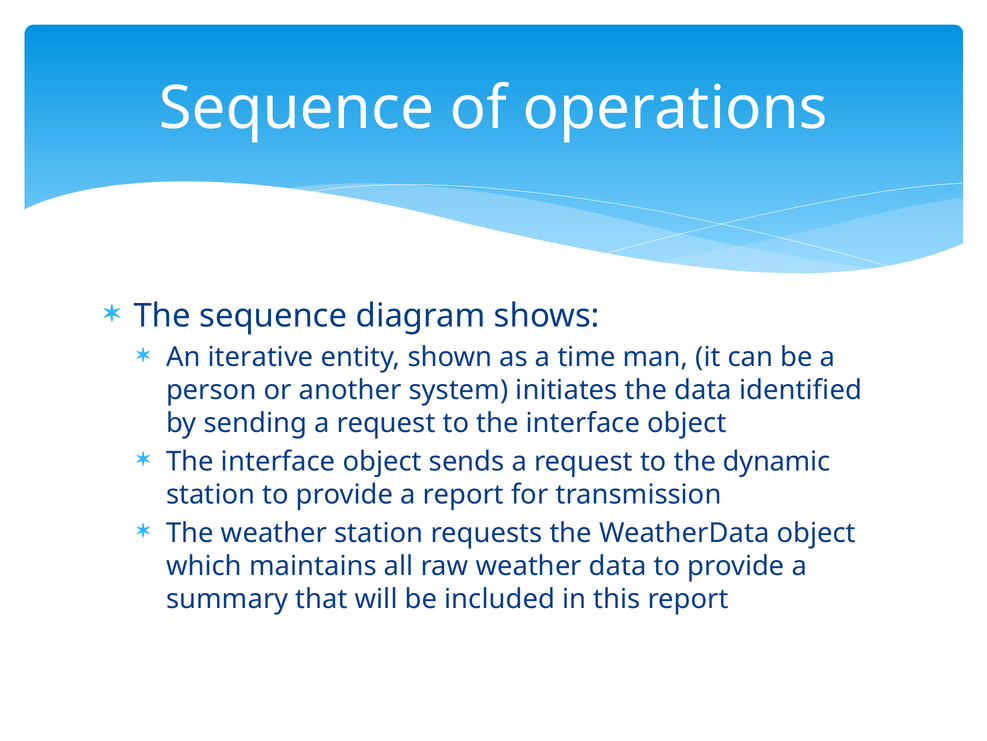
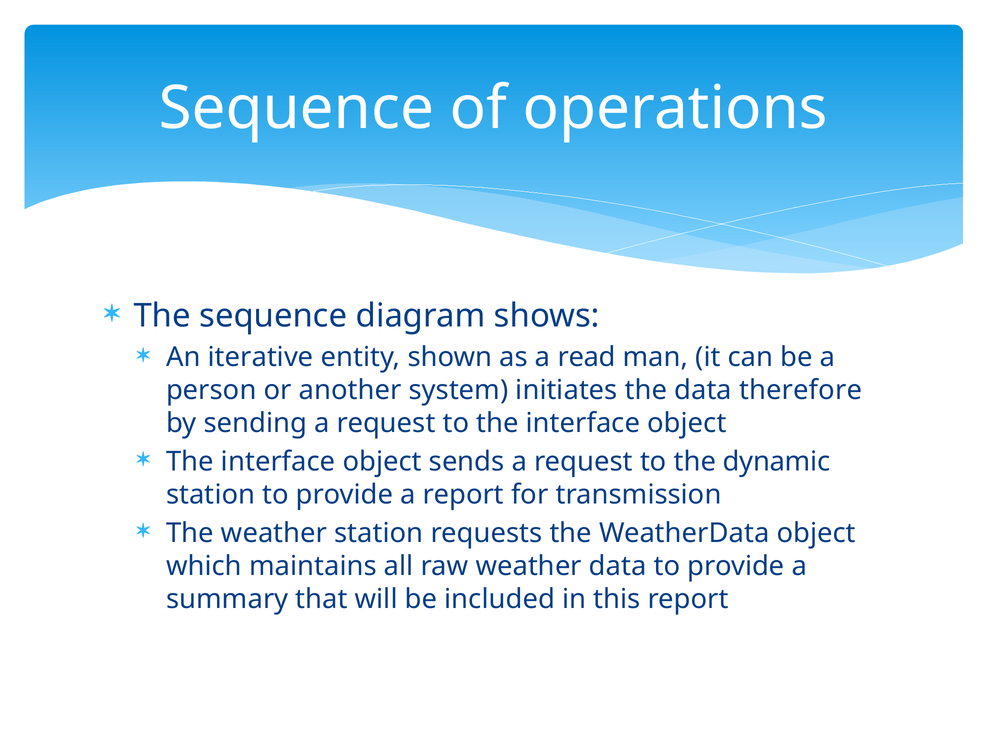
time: time -> read (587, 357)
identified: identified -> therefore (801, 390)
